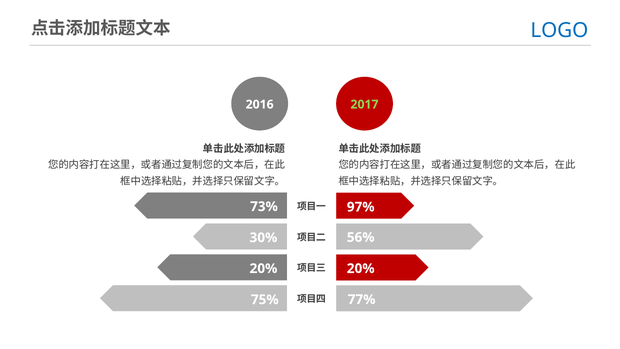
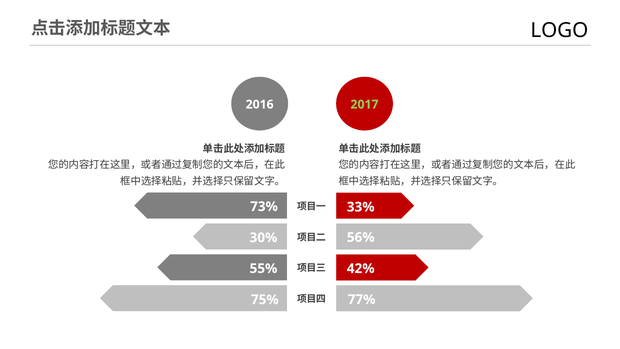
LOGO colour: blue -> black (559, 30)
97%: 97% -> 33% (361, 207)
20%: 20% -> 55% (263, 268)
20%: 20% -> 42% (361, 268)
